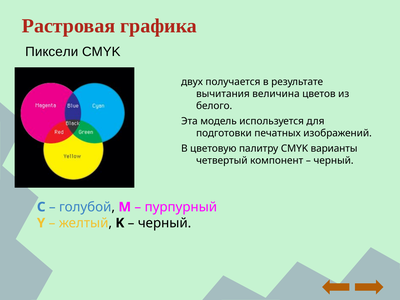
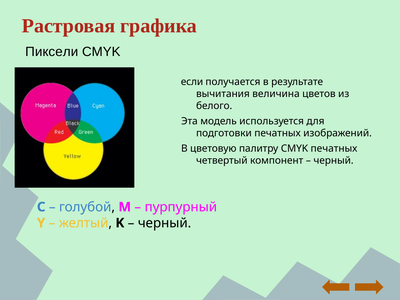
двух: двух -> если (192, 82)
CMYK варианты: варианты -> печатных (334, 149)
